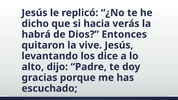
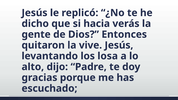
habrá: habrá -> gente (36, 34)
dice: dice -> losa (108, 56)
